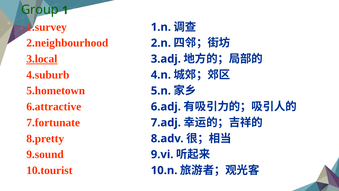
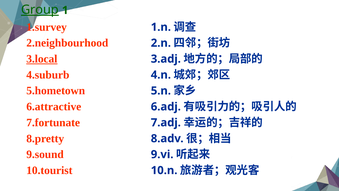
Group underline: none -> present (40, 10)
